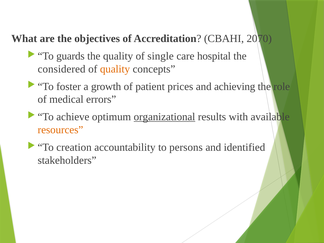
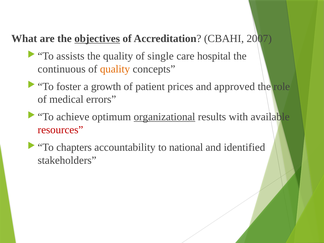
objectives underline: none -> present (97, 39)
2070: 2070 -> 2007 (259, 39)
guards: guards -> assists (70, 56)
considered: considered -> continuous (62, 69)
achieving: achieving -> approved (235, 86)
resources colour: orange -> red (60, 130)
creation: creation -> chapters (74, 147)
persons: persons -> national (186, 147)
